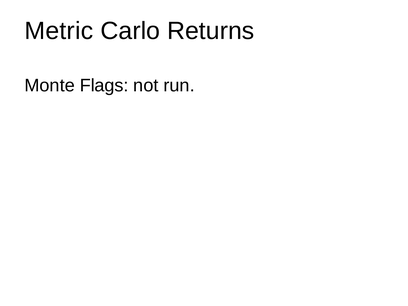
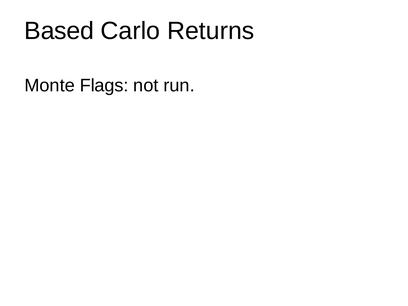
Metric: Metric -> Based (59, 31)
